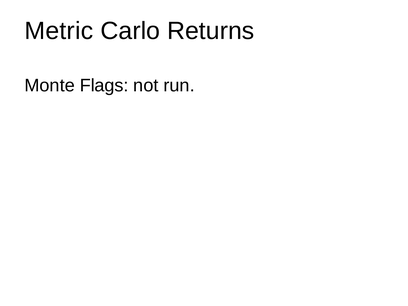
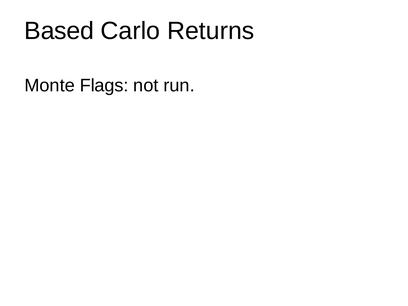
Metric: Metric -> Based (59, 31)
